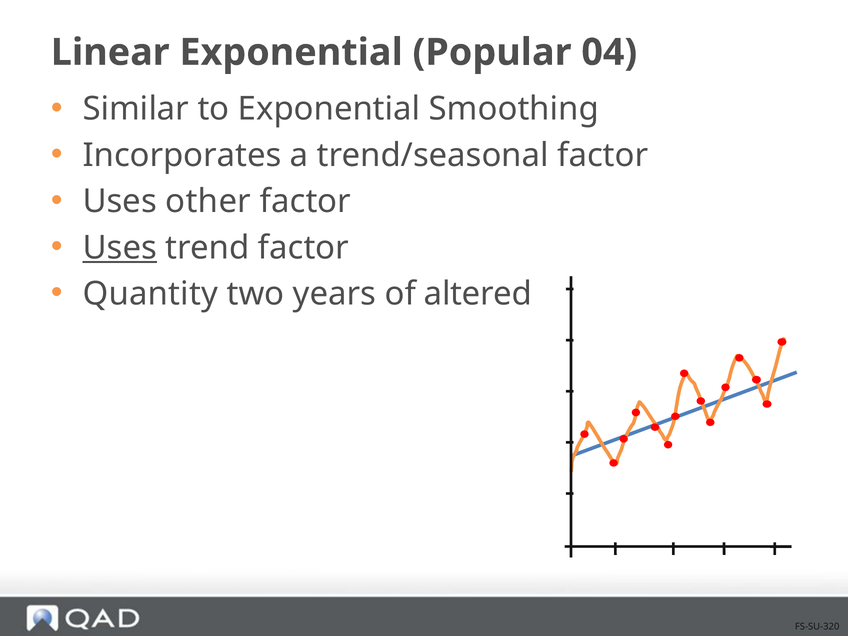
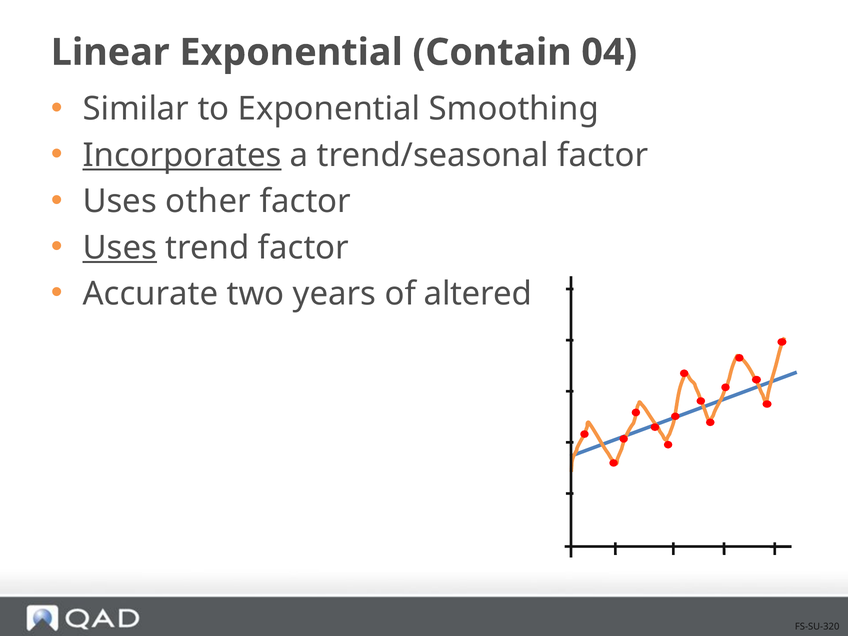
Popular: Popular -> Contain (492, 52)
Incorporates underline: none -> present (182, 155)
Quantity: Quantity -> Accurate (150, 294)
